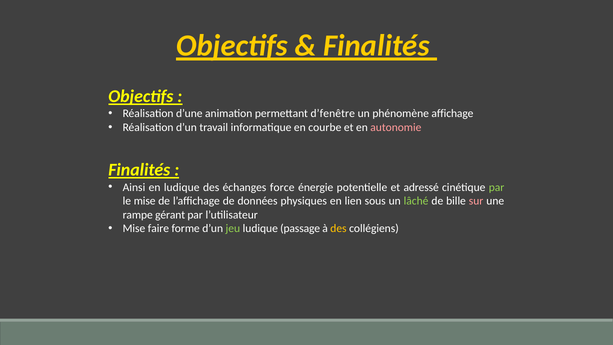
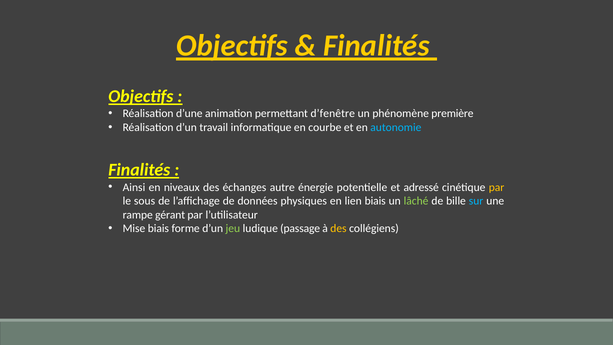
affichage: affichage -> première (452, 114)
autonomie colour: pink -> light blue (396, 127)
en ludique: ludique -> niveaux (182, 187)
force: force -> autre (282, 187)
par colour: light green -> yellow (497, 187)
le mise: mise -> sous (145, 201)
lien sous: sous -> biais (375, 201)
sur colour: pink -> light blue (476, 201)
Mise faire: faire -> biais (158, 229)
